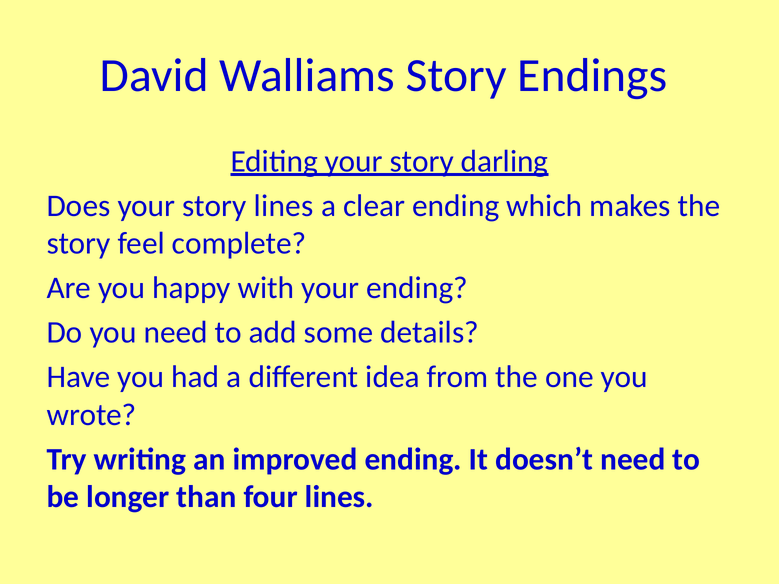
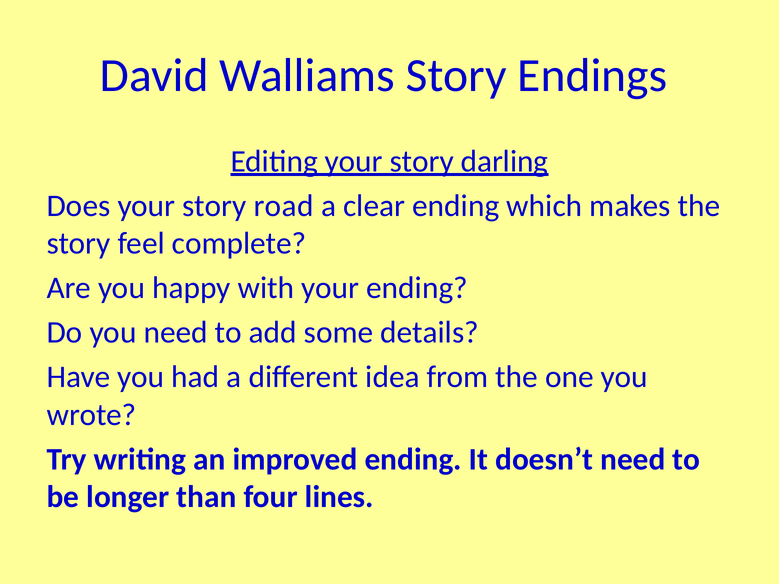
story lines: lines -> road (284, 206)
